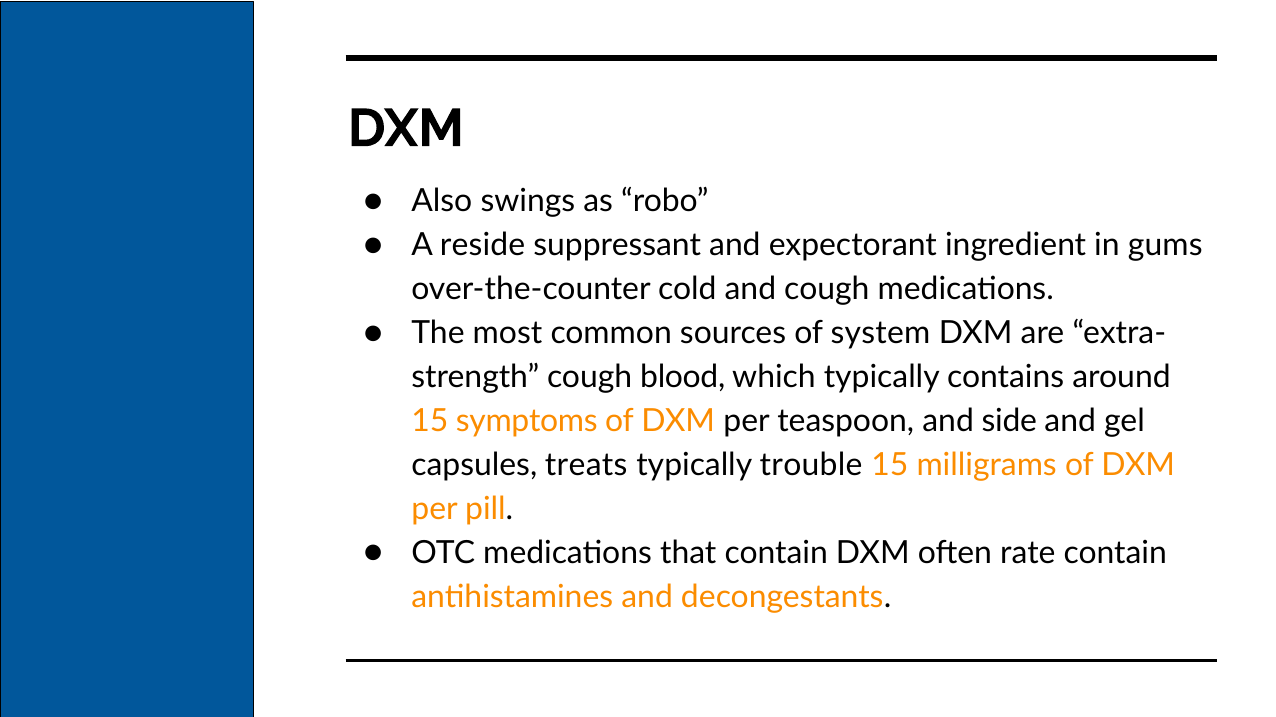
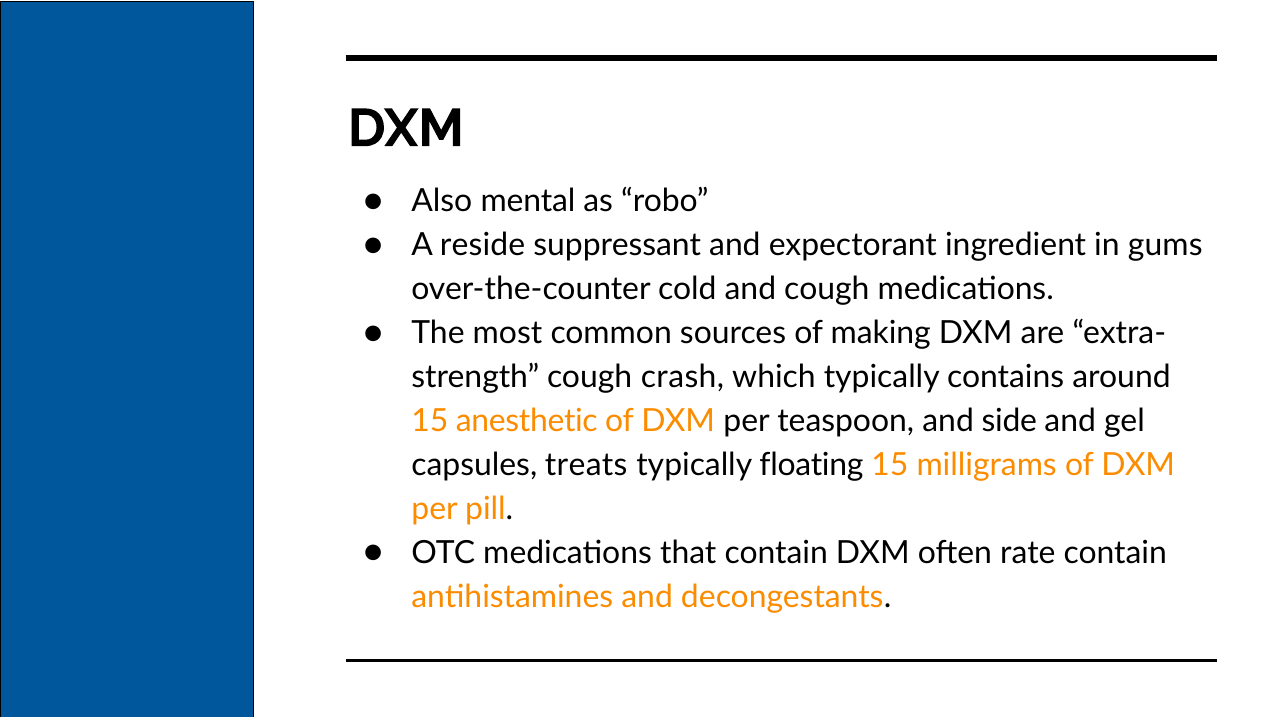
swings: swings -> mental (528, 201)
system: system -> making (881, 333)
blood: blood -> crash (682, 377)
symptoms: symptoms -> anesthetic (527, 421)
trouble: trouble -> floating (811, 465)
